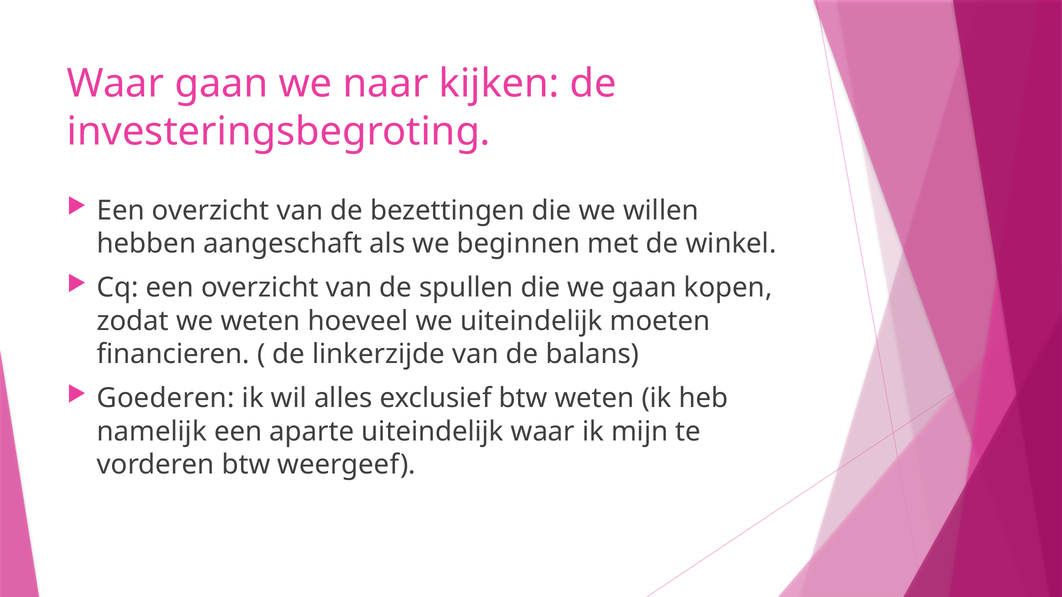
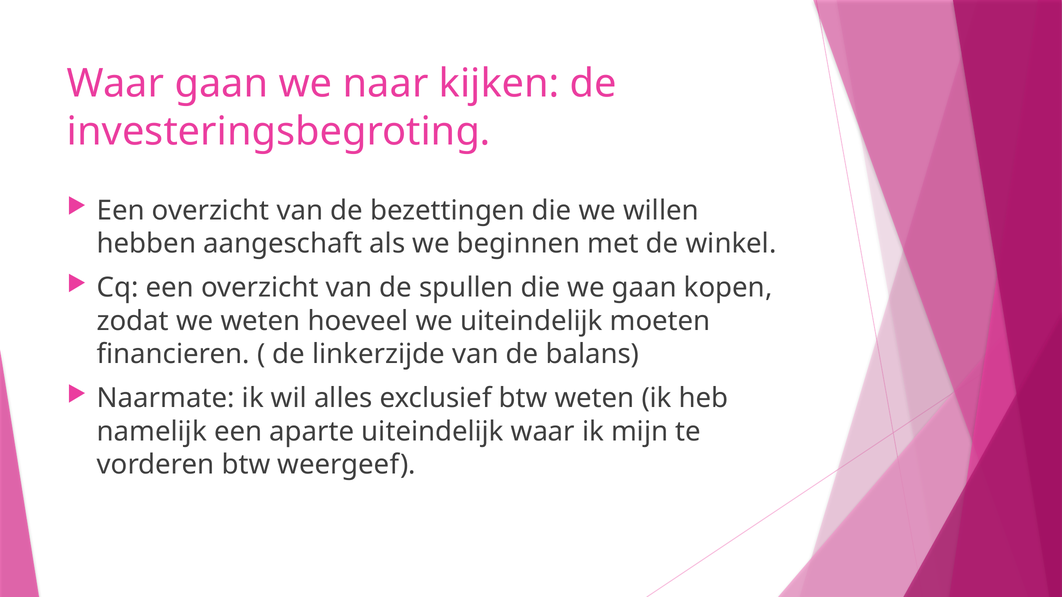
Goederen: Goederen -> Naarmate (166, 399)
